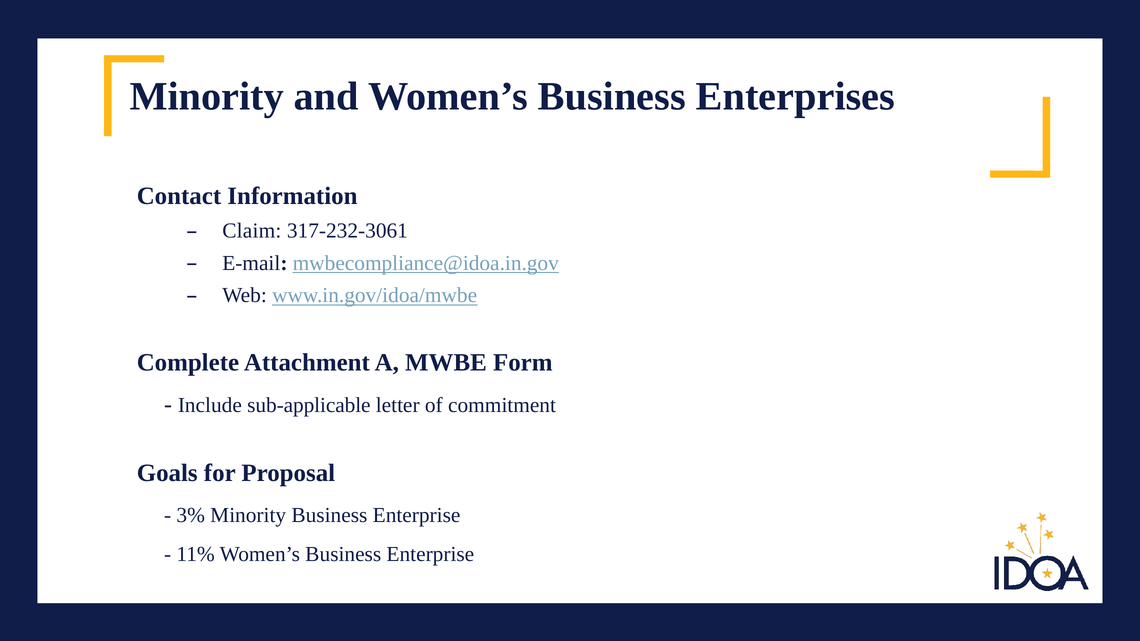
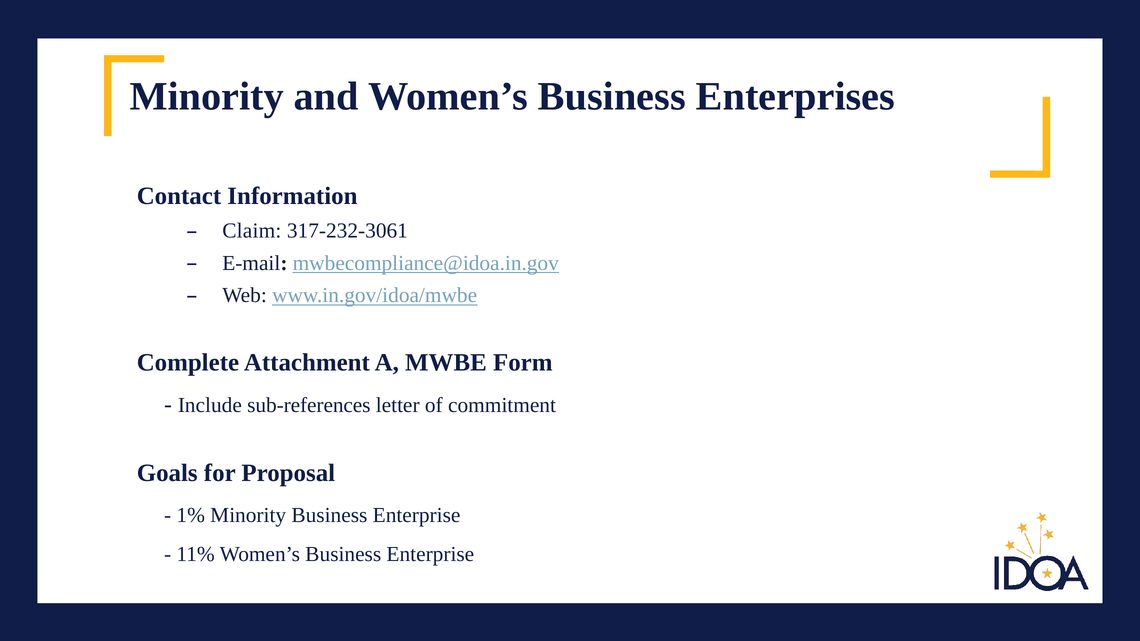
sub-applicable: sub-applicable -> sub-references (309, 405)
3%: 3% -> 1% (191, 516)
